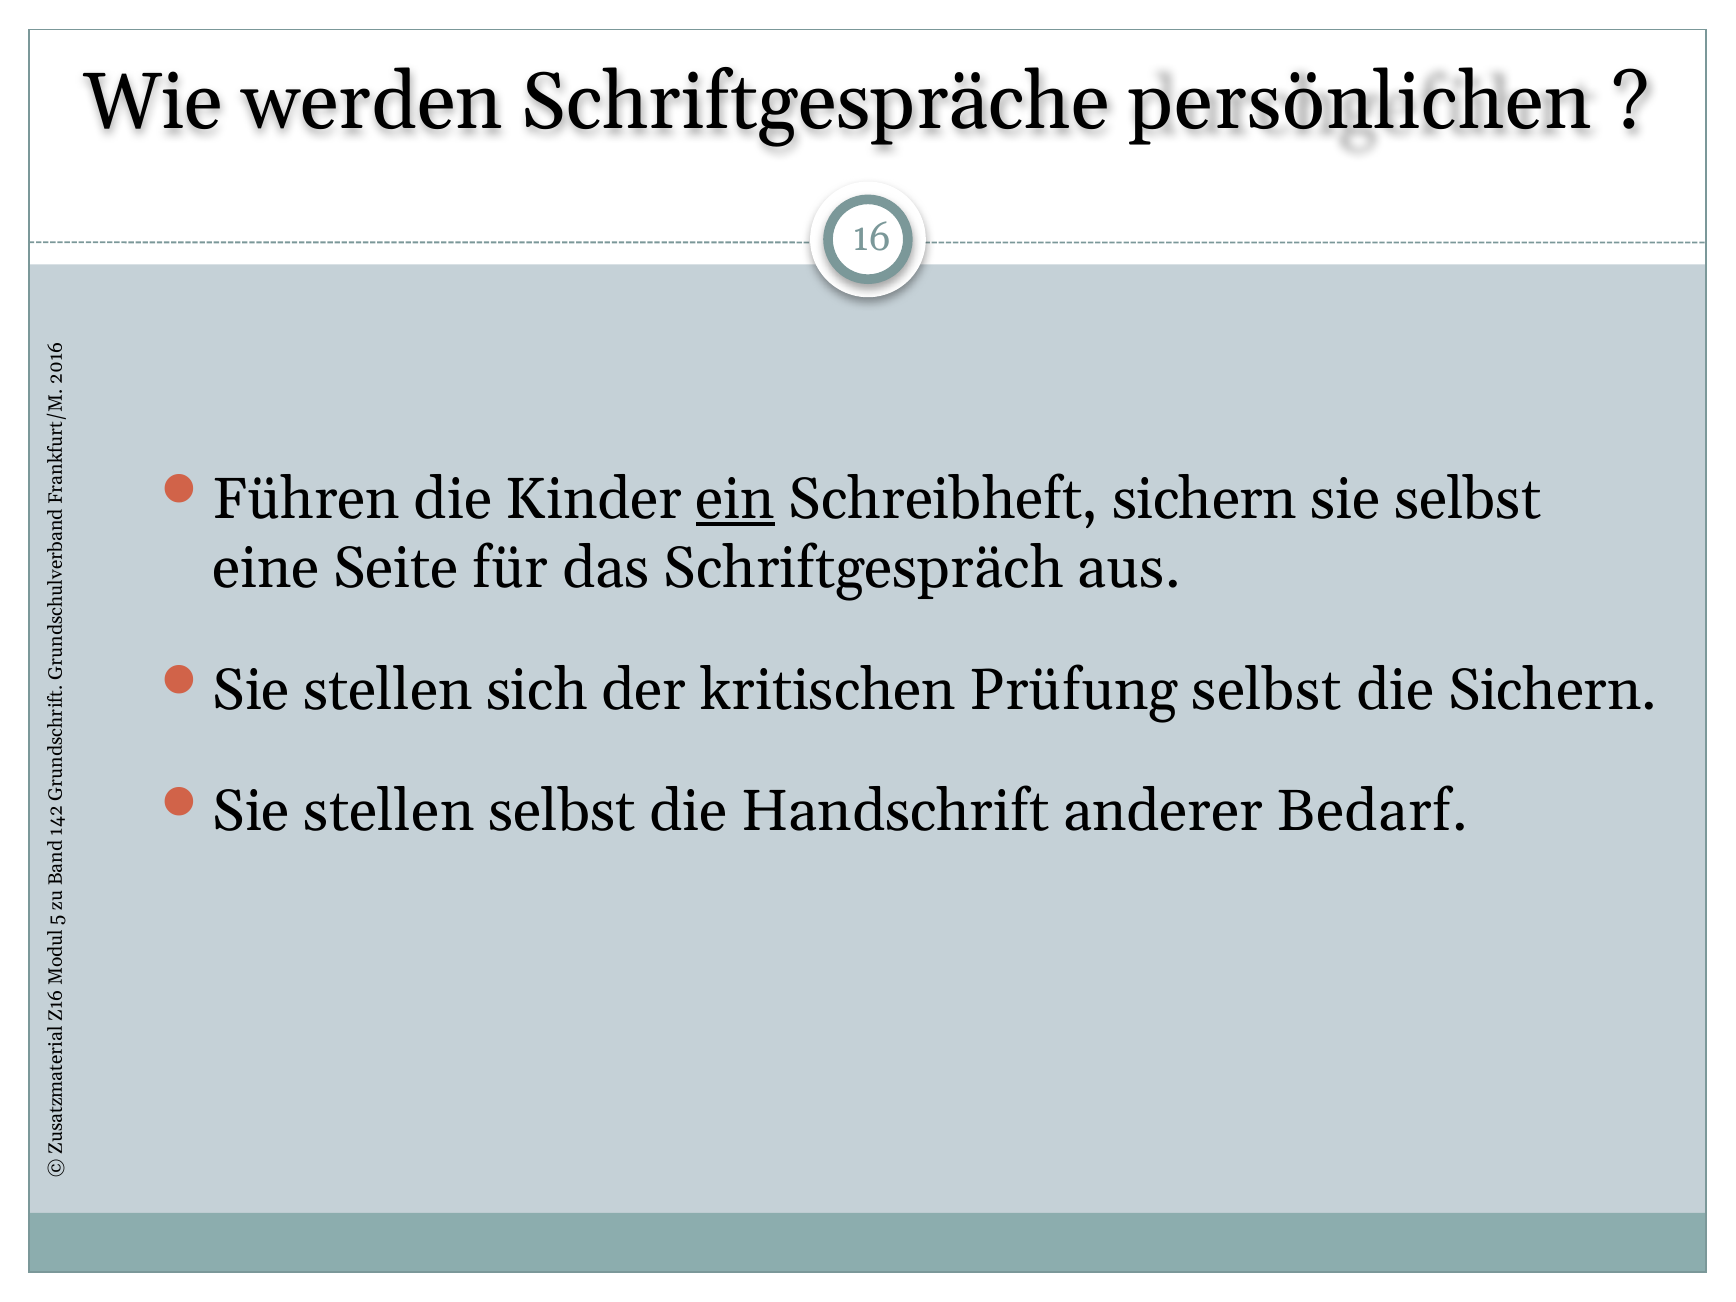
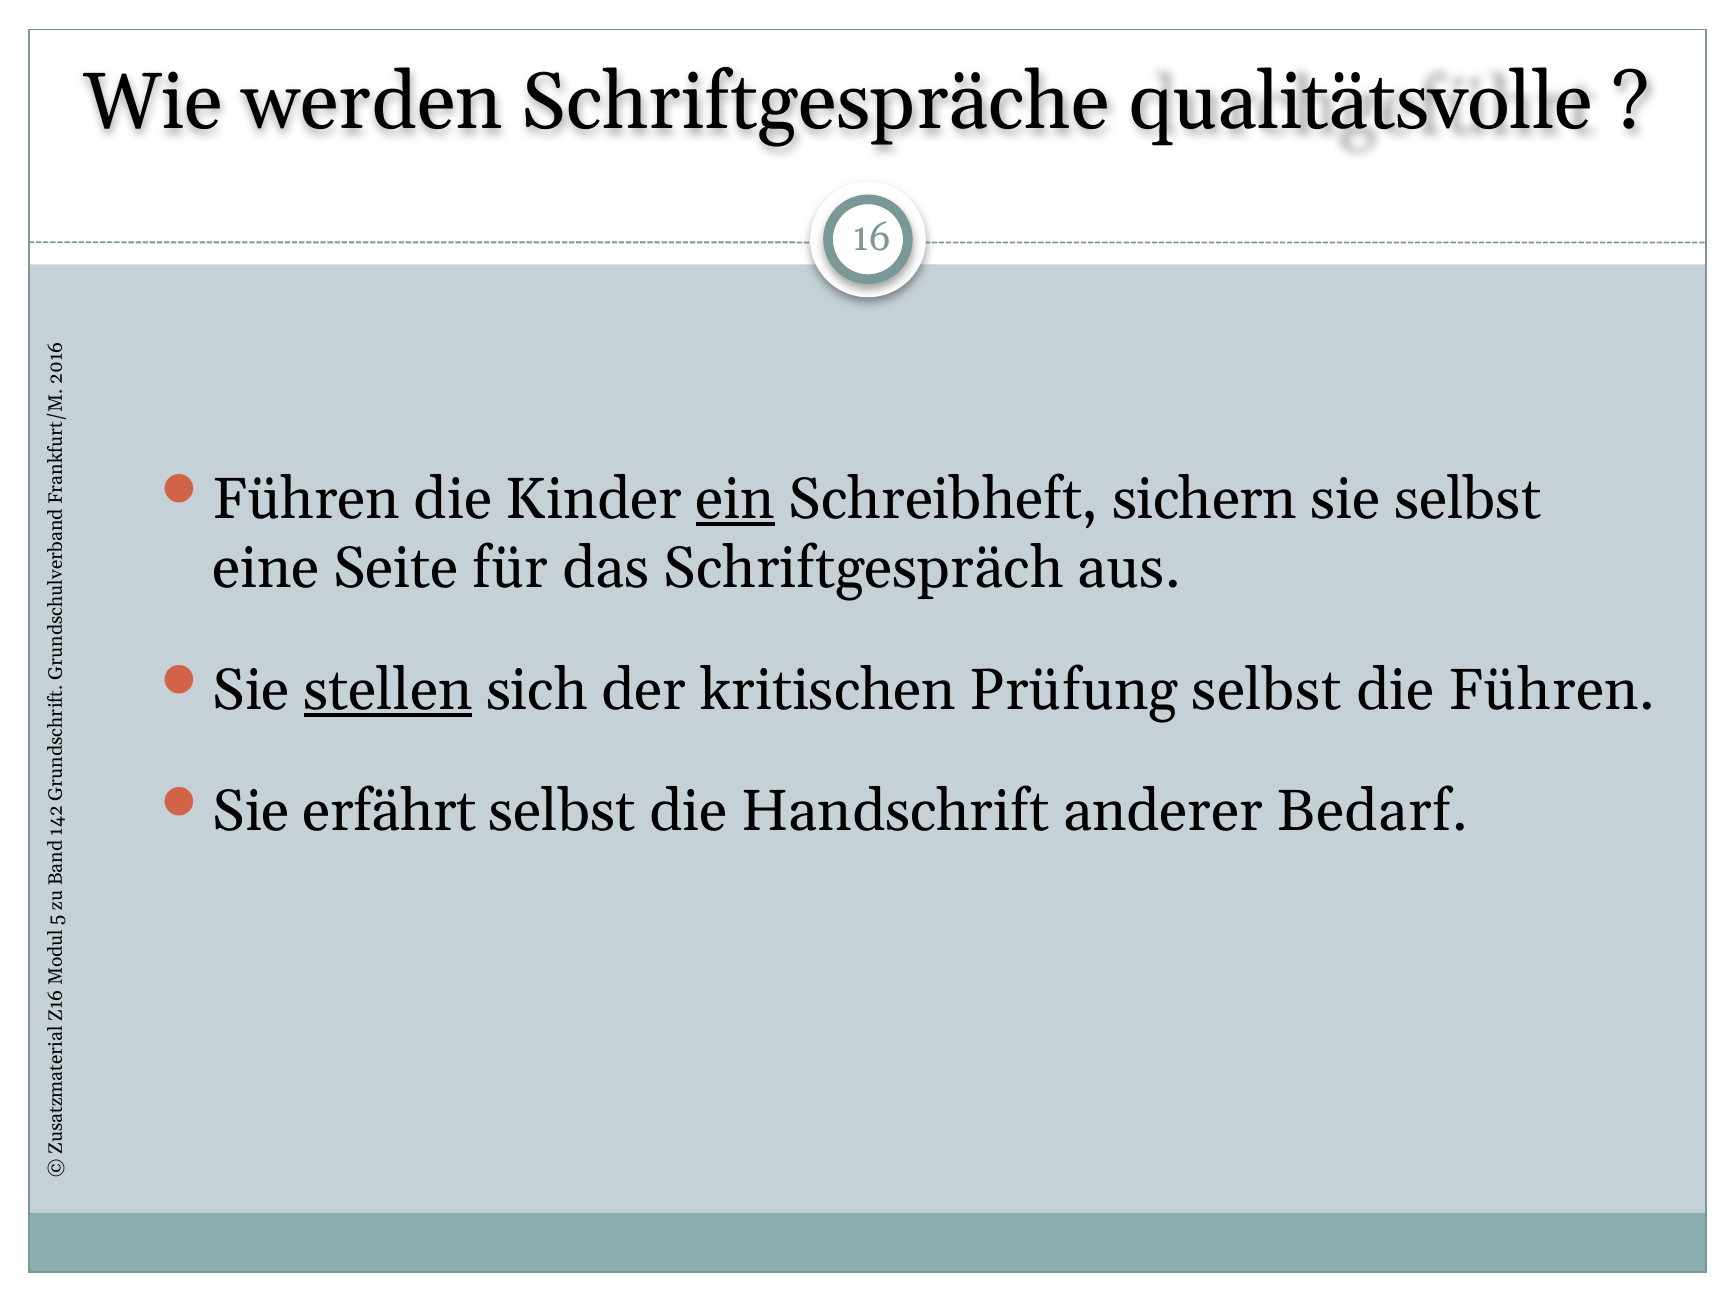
persönlichen: persönlichen -> qualitätsvolle (1361, 102)
stellen underline: none -> present (388, 690)
die Sichern: Sichern -> Führen (1552, 690)
stellen: stellen -> erfährt (390, 812)
